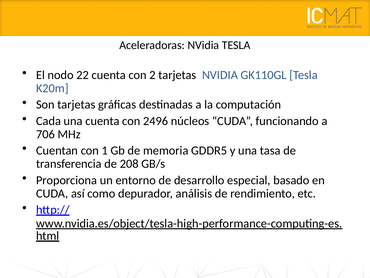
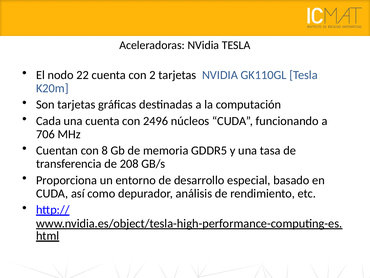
1: 1 -> 8 (105, 150)
